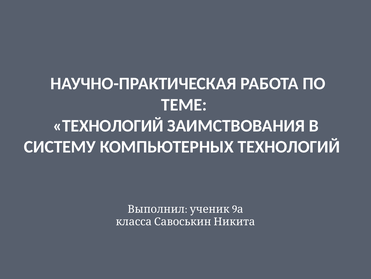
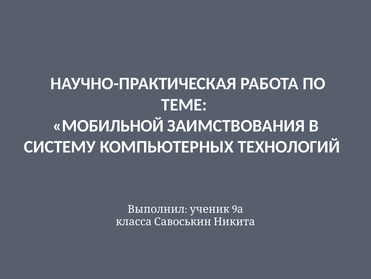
ТЕХНОЛОГИЙ: ТЕХНОЛОГИЙ -> МОБИЛЬНОЙ (108, 125)
